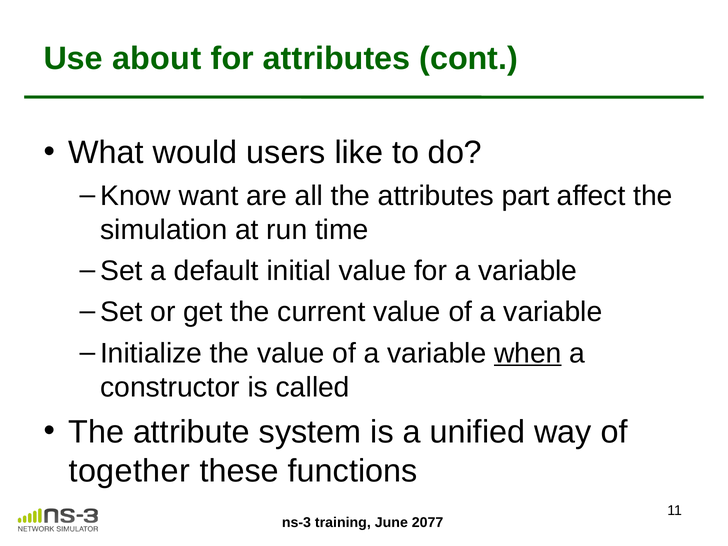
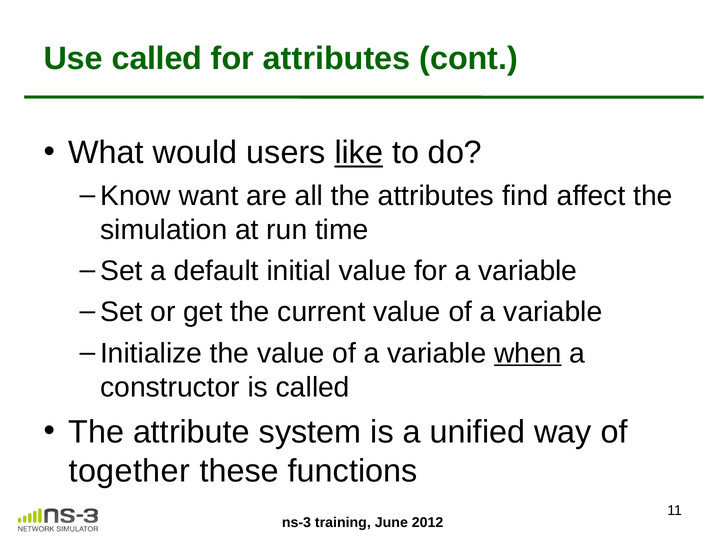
Use about: about -> called (157, 59)
like underline: none -> present (359, 153)
part: part -> find (525, 196)
2077: 2077 -> 2012 (428, 523)
